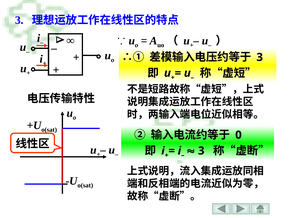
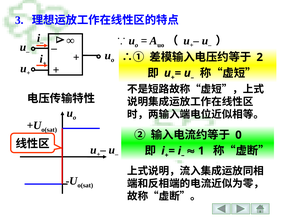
3: 3 -> 2 (260, 57)
3: 3 -> 1 (201, 151)
